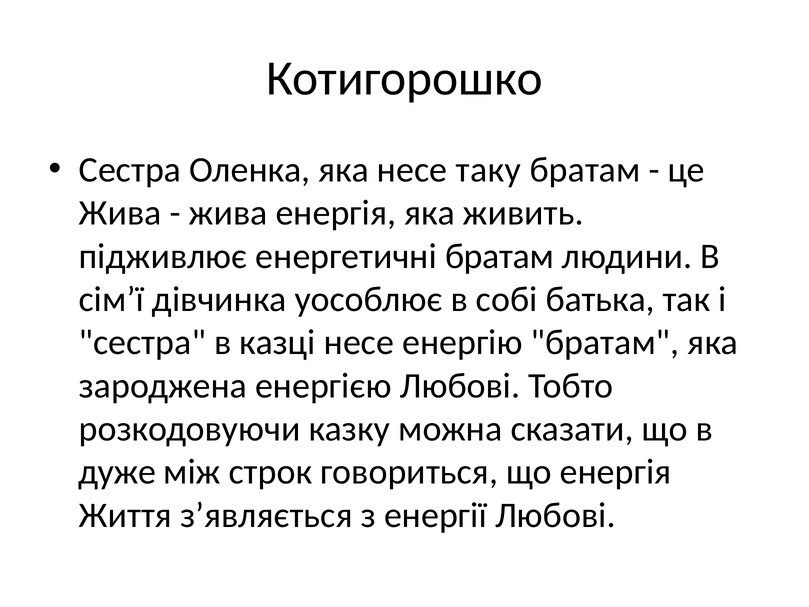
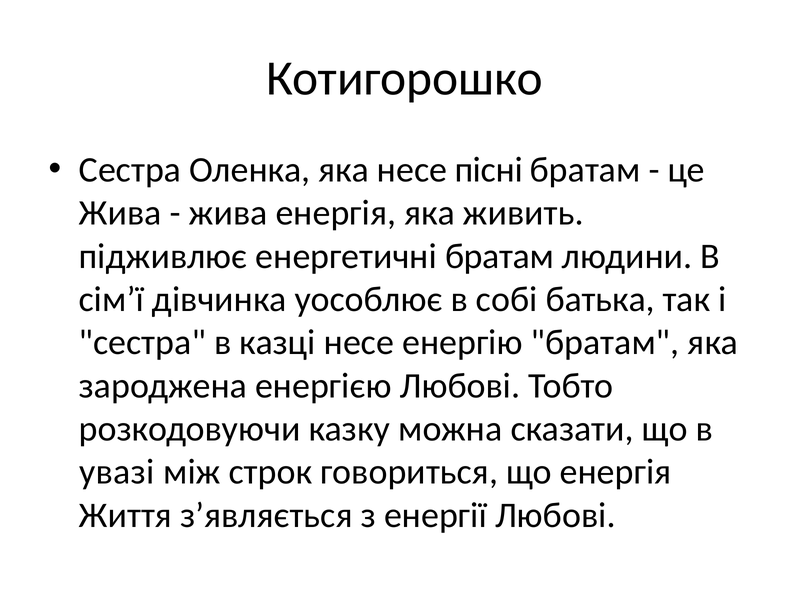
таку: таку -> пісні (489, 170)
дуже: дуже -> увазі (117, 472)
